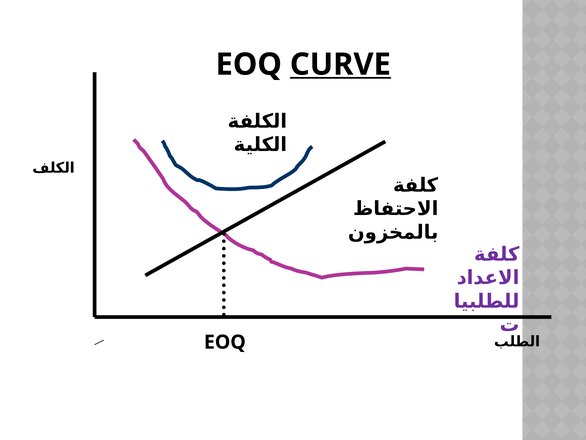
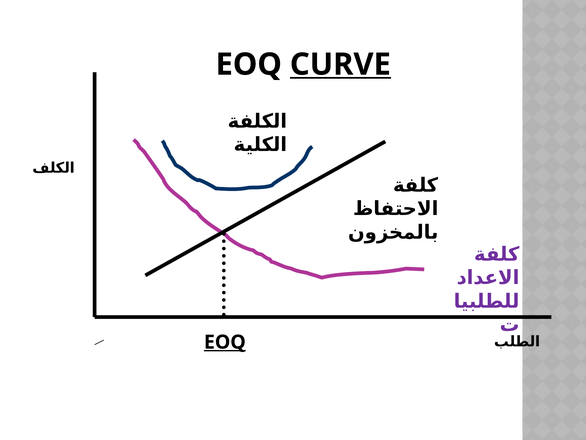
EOQ underline: none -> present (225, 342)
